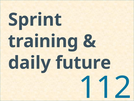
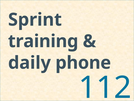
future: future -> phone (83, 63)
